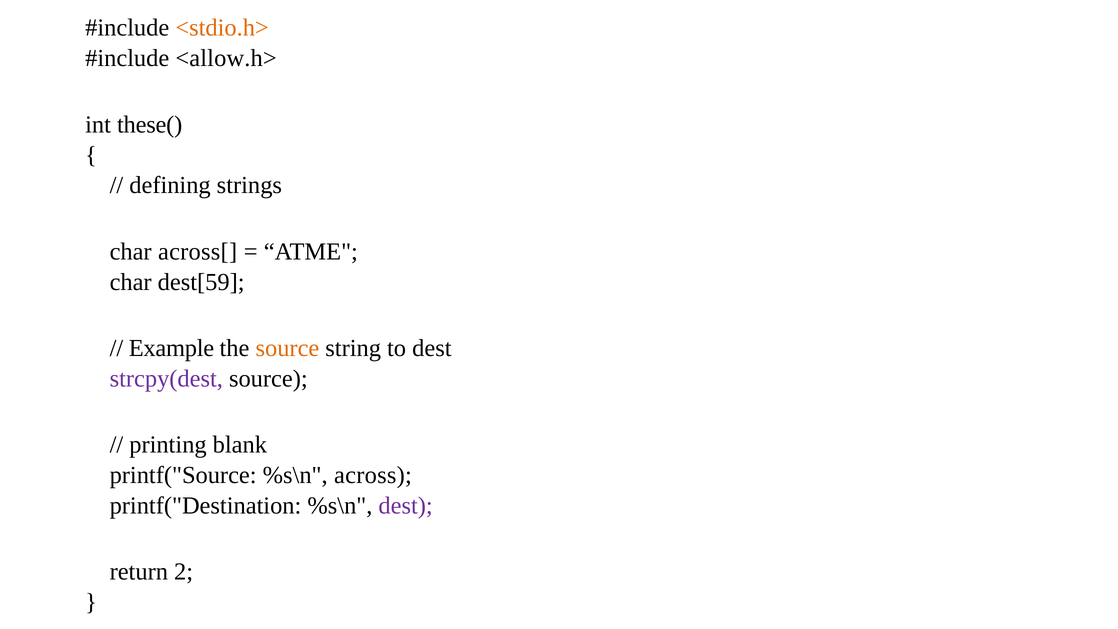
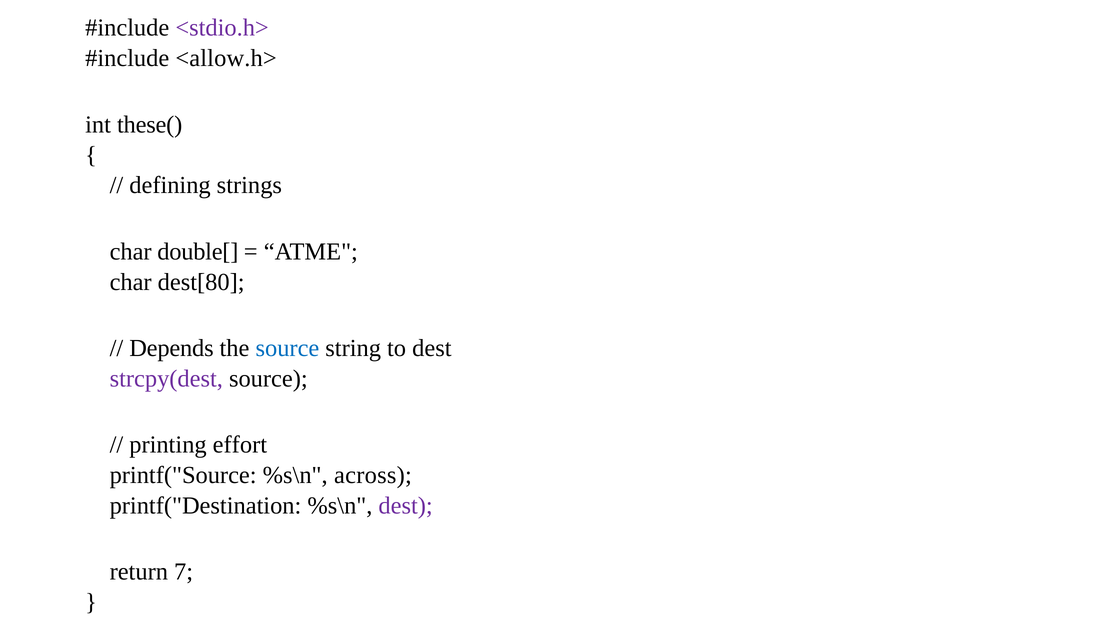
<stdio.h> colour: orange -> purple (222, 28)
across[: across[ -> double[ (198, 252)
dest[59: dest[59 -> dest[80 (201, 282)
Example: Example -> Depends (171, 348)
source colour: orange -> blue (287, 348)
blank: blank -> effort (240, 445)
2: 2 -> 7 (184, 572)
